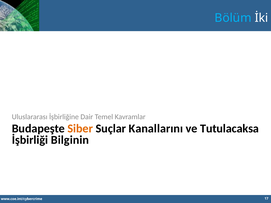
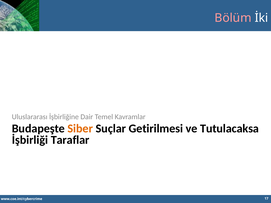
Bölüm colour: light blue -> pink (233, 18)
Kanallarını: Kanallarını -> Getirilmesi (156, 129)
Bilginin: Bilginin -> Taraflar (70, 140)
